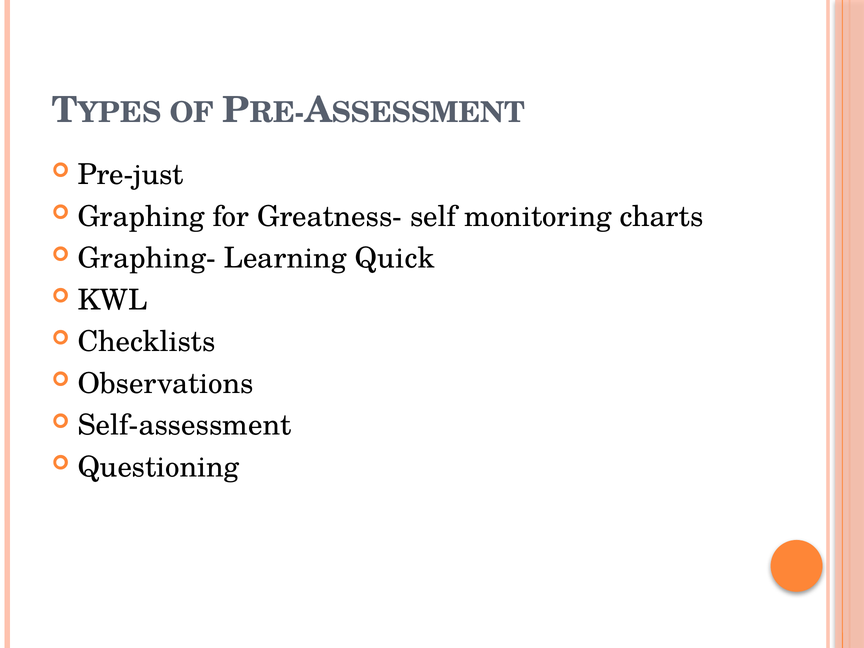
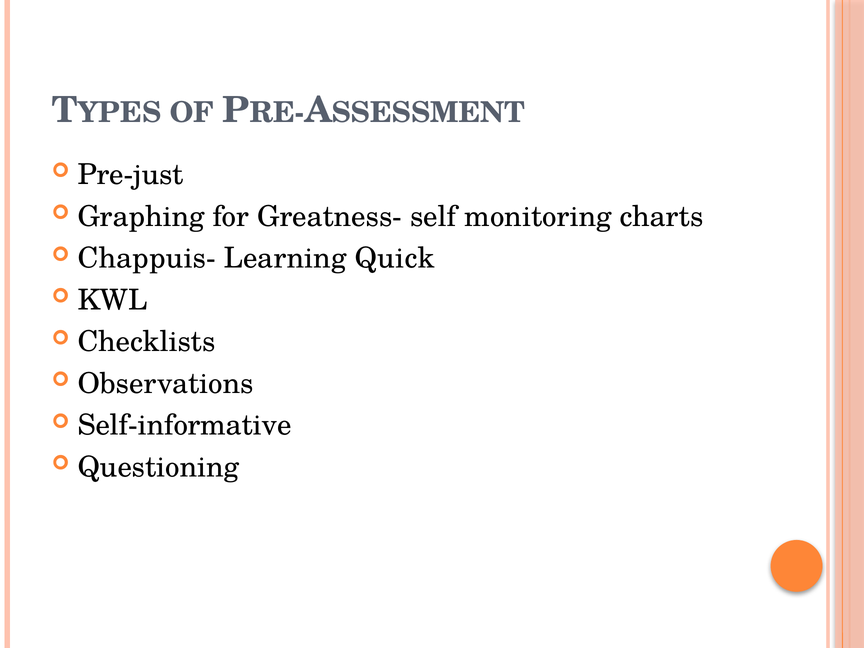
Graphing-: Graphing- -> Chappuis- (147, 258)
Self-assessment: Self-assessment -> Self-informative (185, 425)
